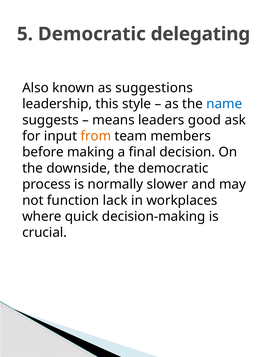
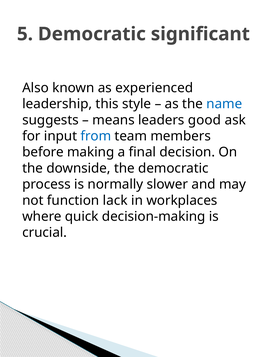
delegating: delegating -> significant (200, 34)
suggestions: suggestions -> experienced (154, 88)
from colour: orange -> blue (96, 136)
